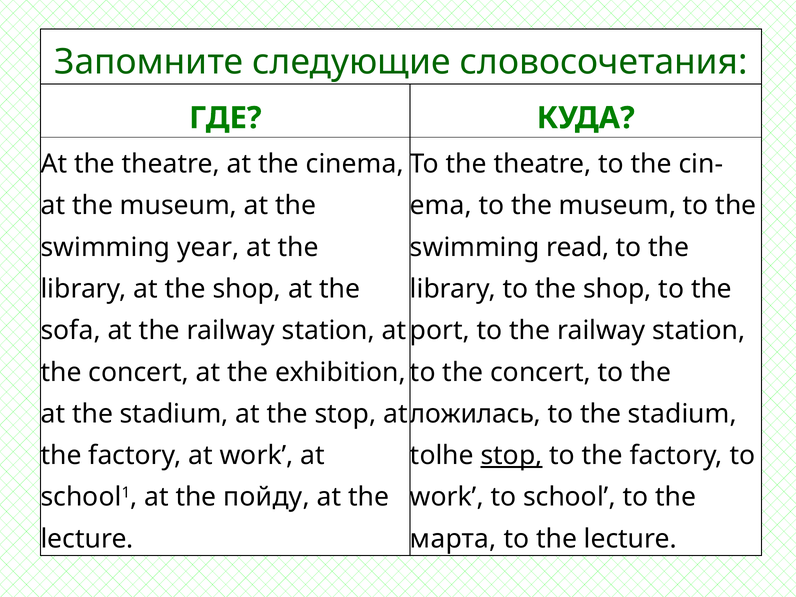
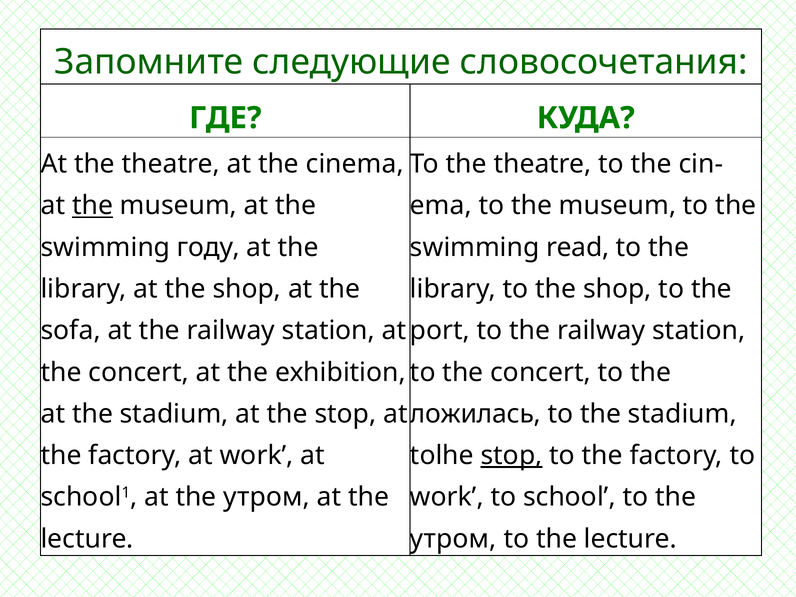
the underline: none -> present (93, 206)
year: year -> году (208, 247)
at the пойду: пойду -> утром (267, 497)
марта: марта -> утром (453, 539)
